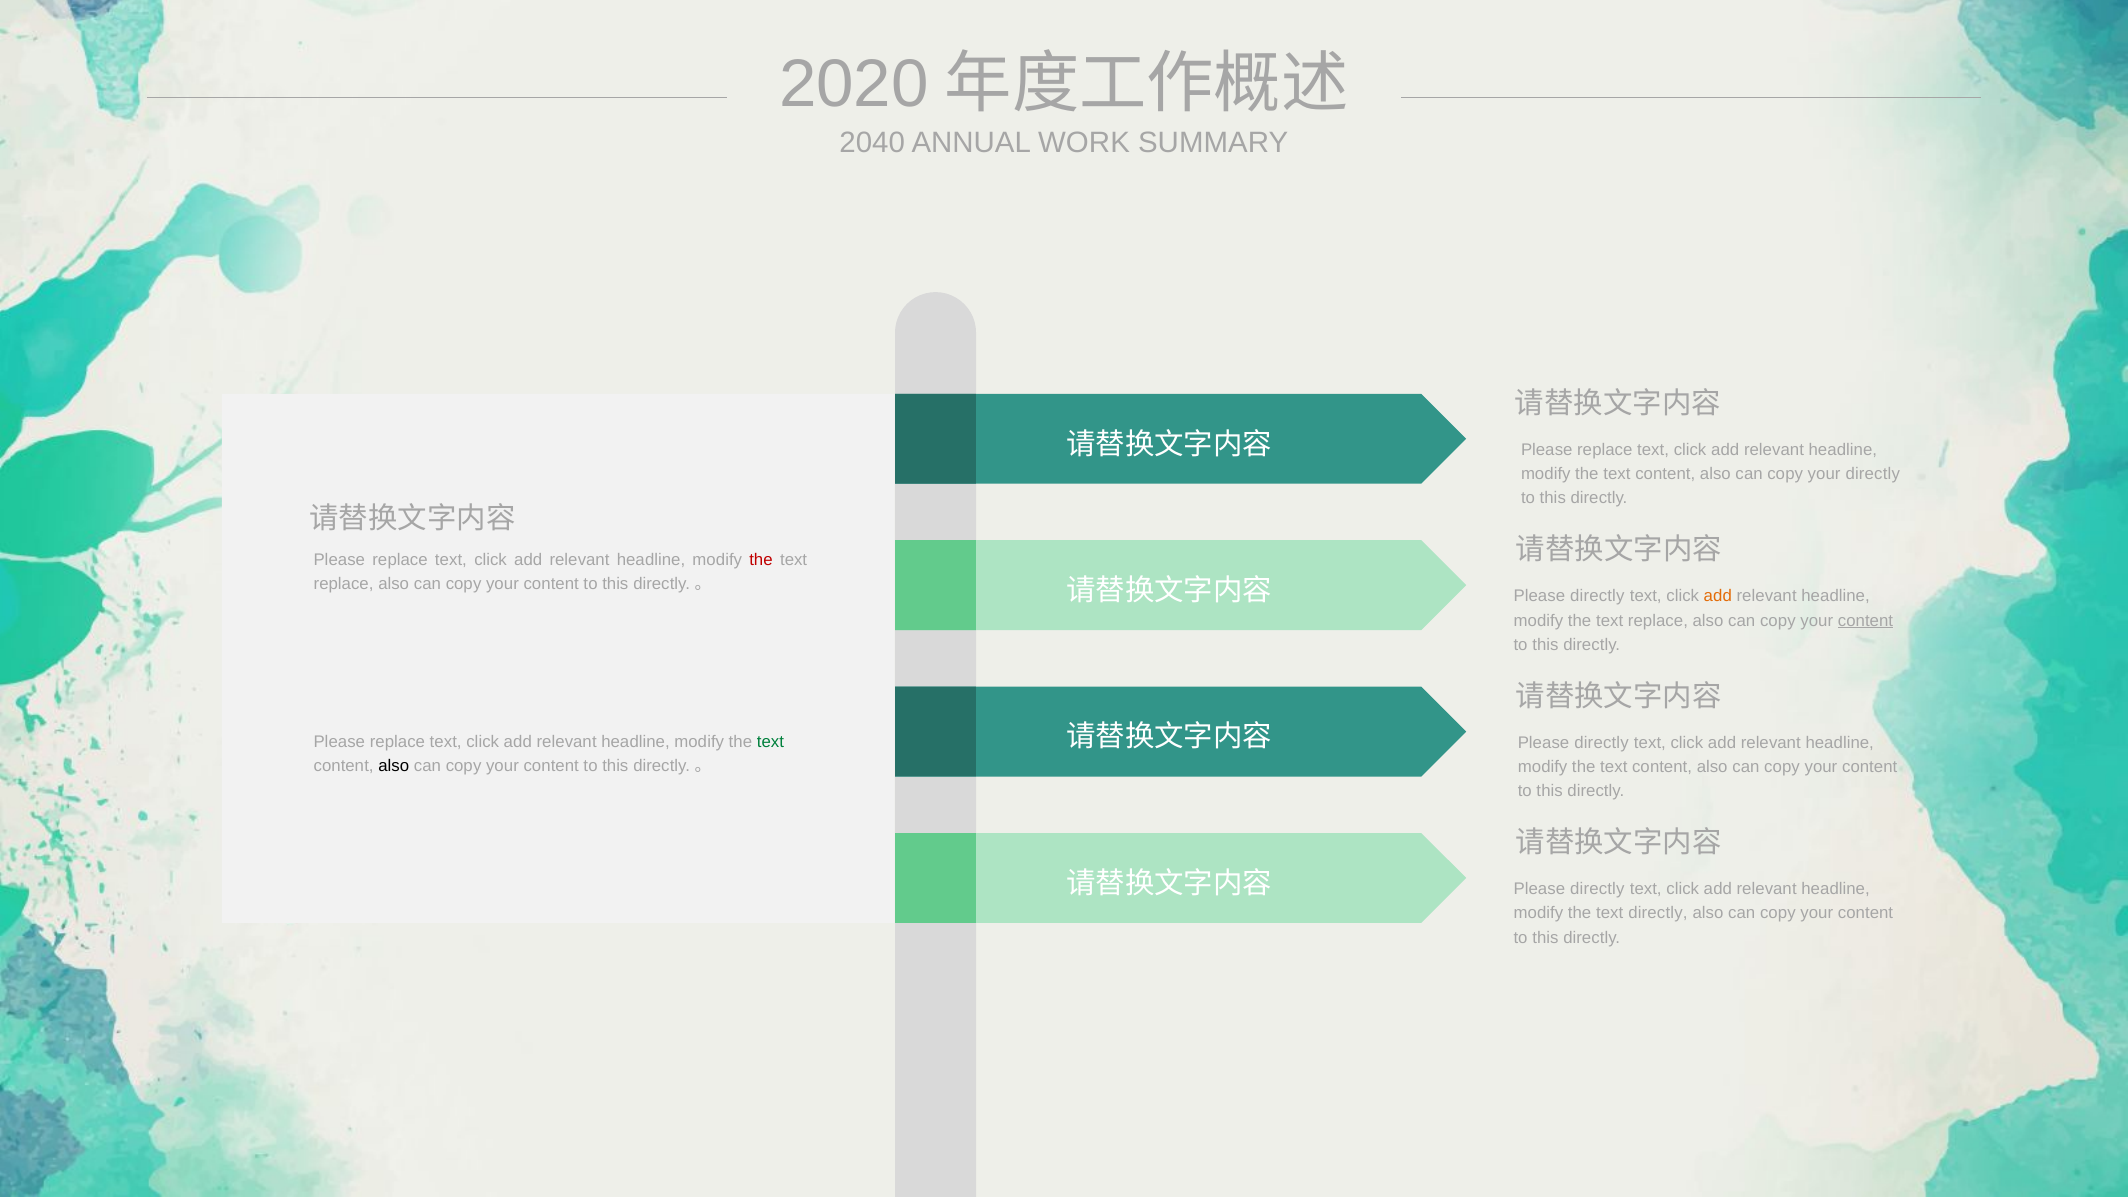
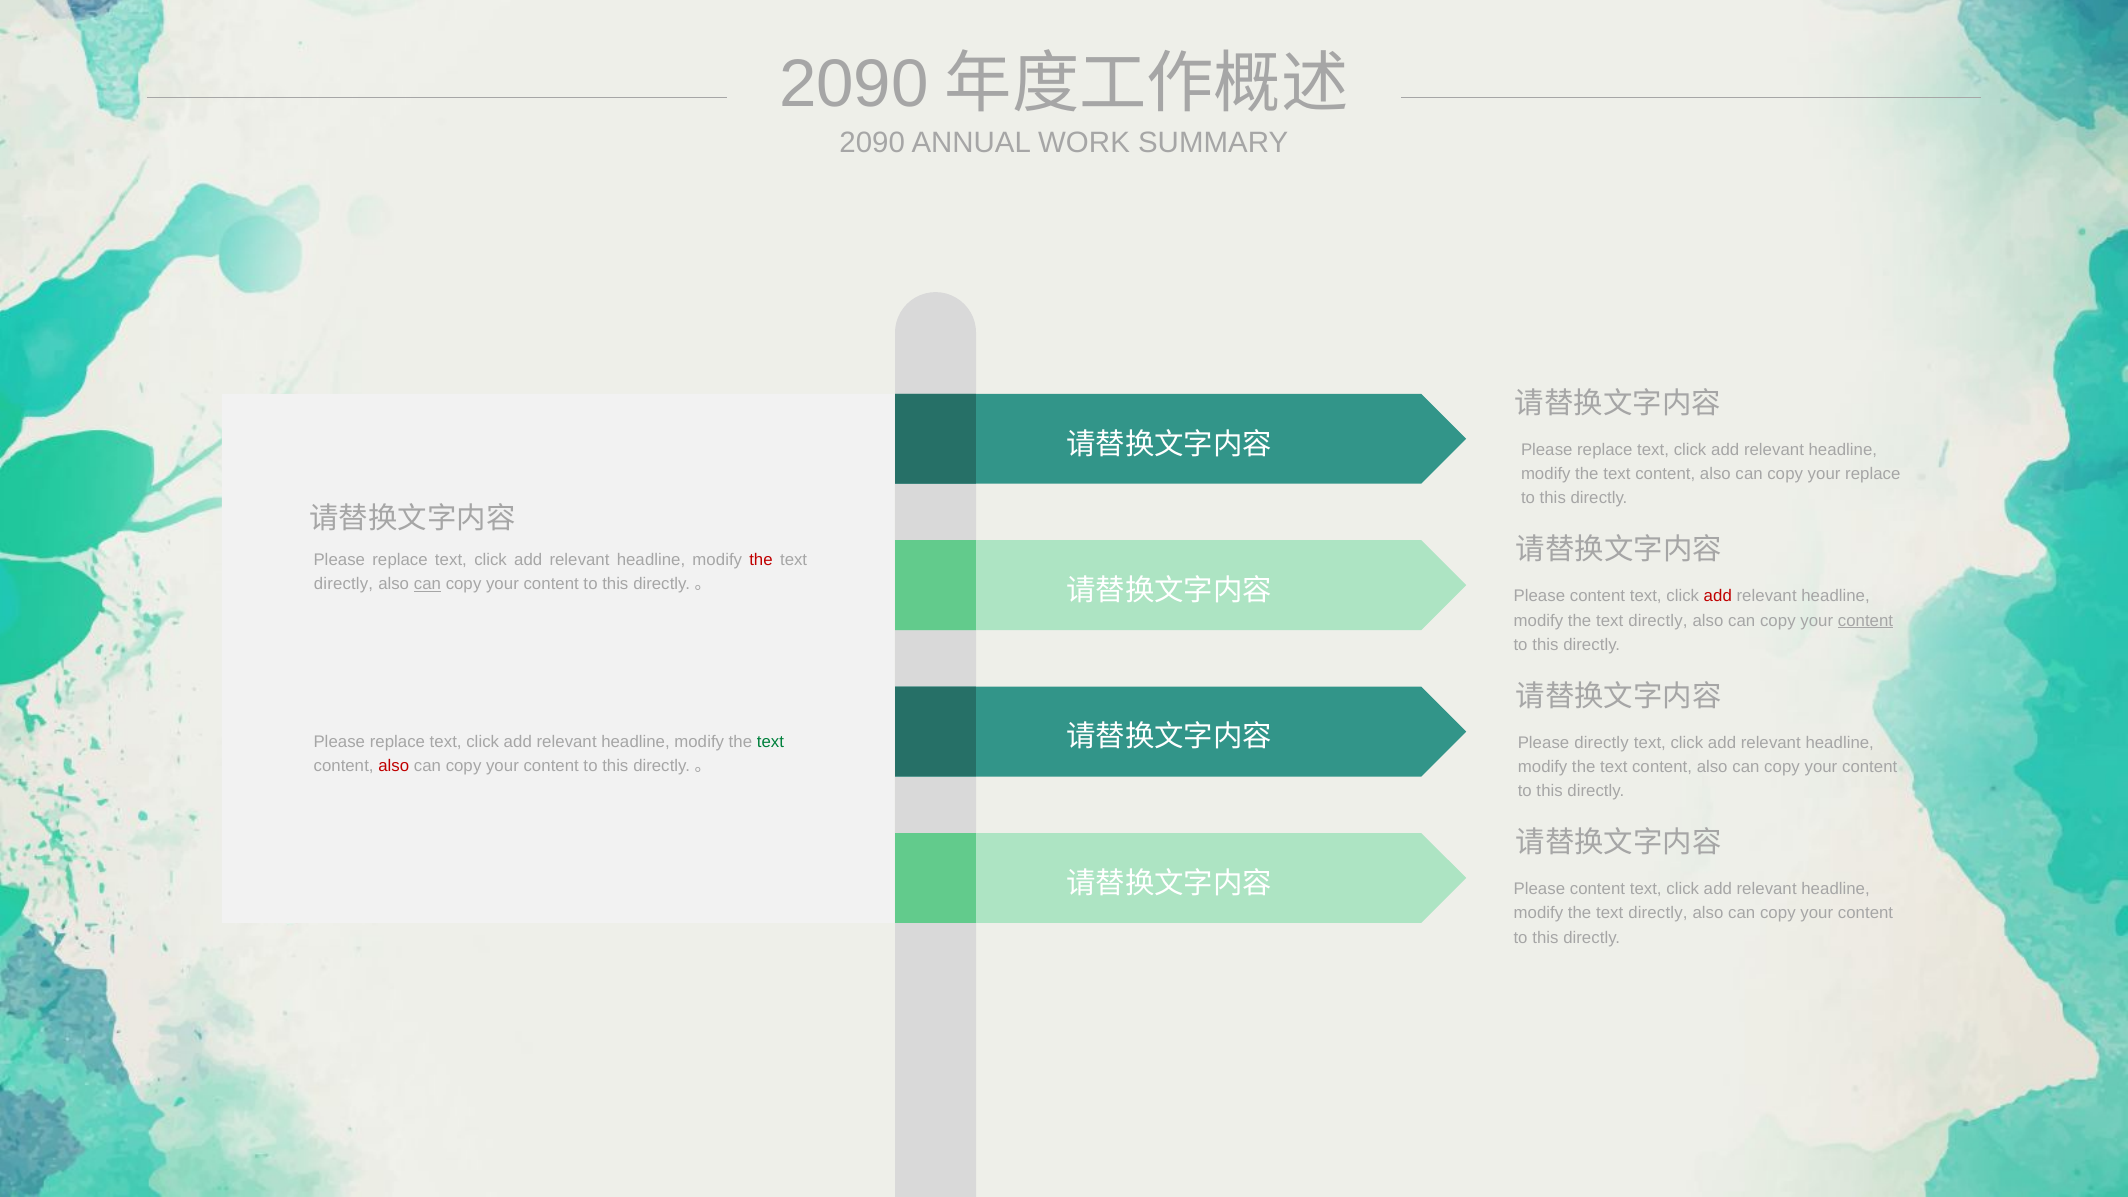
2020: 2020 -> 2090 (854, 84)
2040: 2040 -> 2090 (872, 143)
your directly: directly -> replace (1873, 474)
replace: replace -> directly (343, 584)
can underline: none -> present (427, 584)
directly: directly -> content (1597, 596)
add colour: orange -> red (1718, 596)
replace: replace -> directly (1658, 621)
also colour: black -> red (394, 766)
directly: directly -> content (1597, 889)
